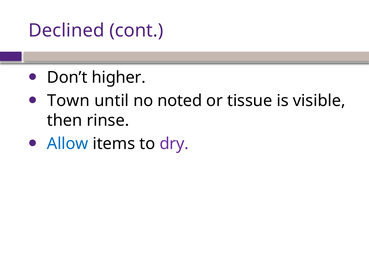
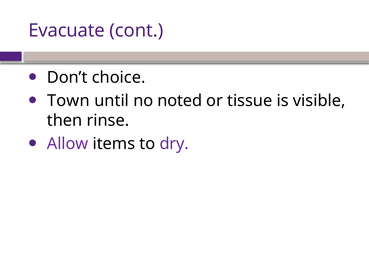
Declined: Declined -> Evacuate (67, 30)
higher: higher -> choice (119, 77)
Allow colour: blue -> purple (68, 144)
